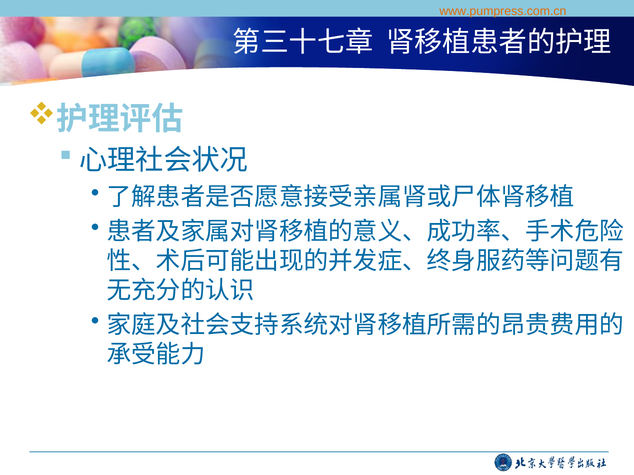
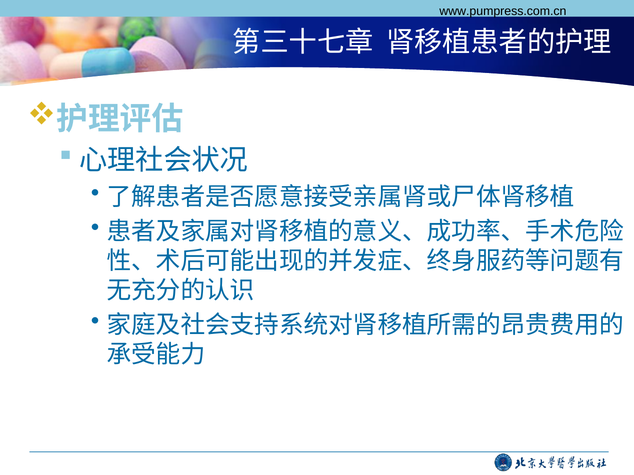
www.pumpress.com.cn colour: orange -> black (503, 11)
